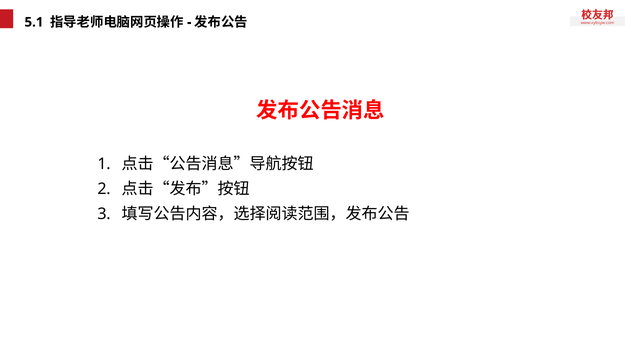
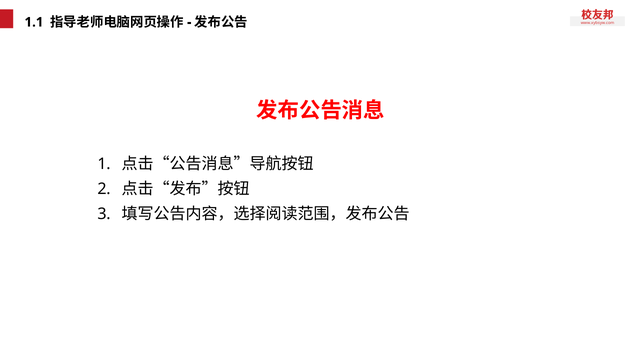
5.1: 5.1 -> 1.1 (34, 22)
